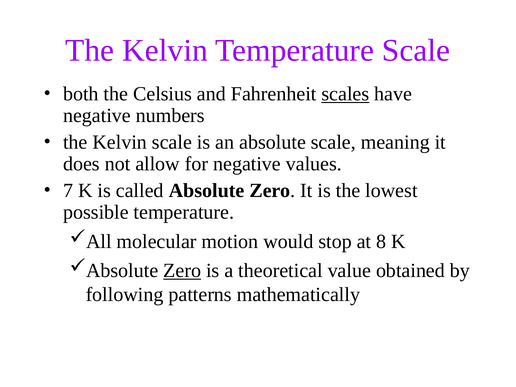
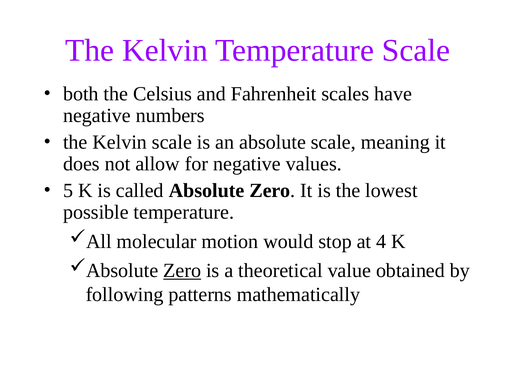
scales underline: present -> none (345, 94)
7: 7 -> 5 (68, 190)
8: 8 -> 4 (381, 241)
